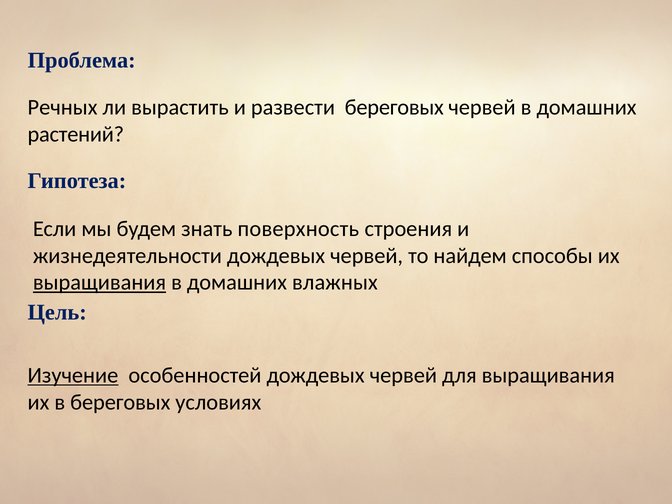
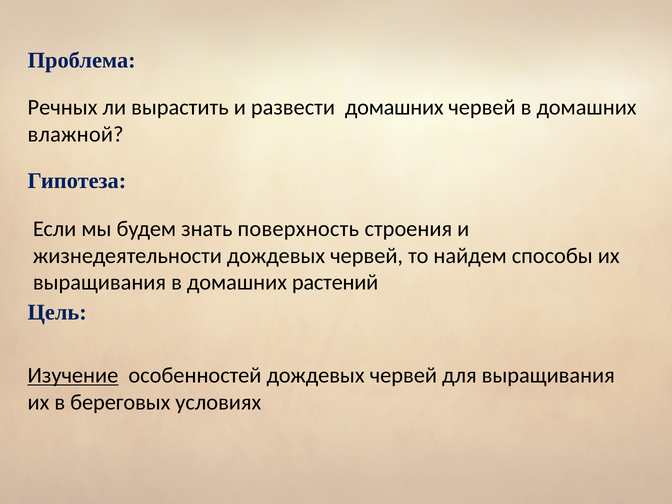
развести береговых: береговых -> домашних (394, 108)
растений: растений -> влажной (76, 134)
выращивания underline: present -> none (100, 283)
влажных: влажных -> растений (335, 283)
